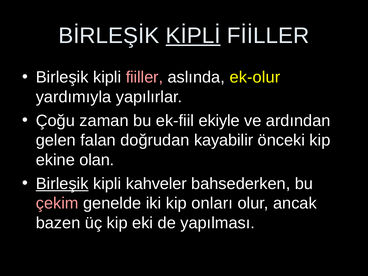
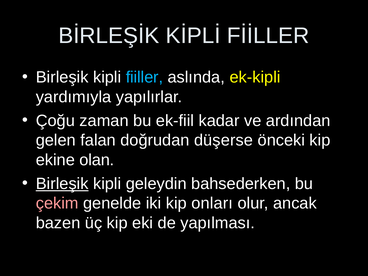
KİPLİ underline: present -> none (193, 36)
fiiller colour: pink -> light blue (144, 77)
ek-olur: ek-olur -> ek-kipli (255, 77)
ekiyle: ekiyle -> kadar (219, 121)
kayabilir: kayabilir -> düşerse (224, 140)
kahveler: kahveler -> geleydin (156, 184)
